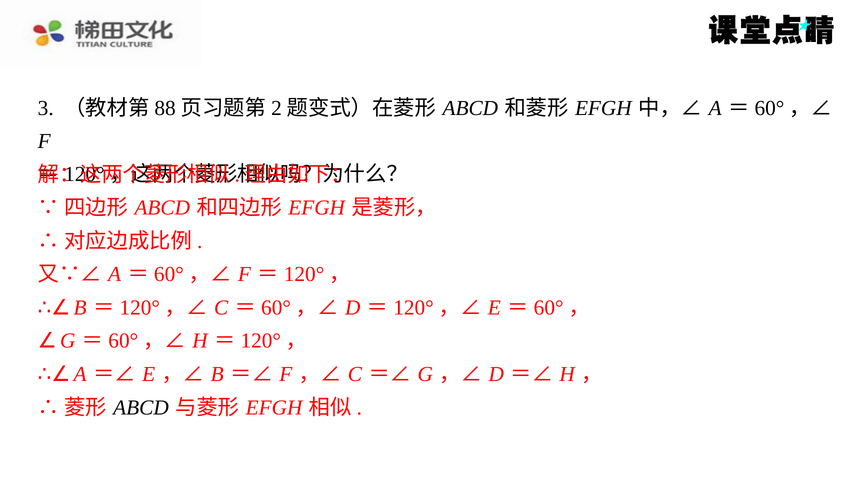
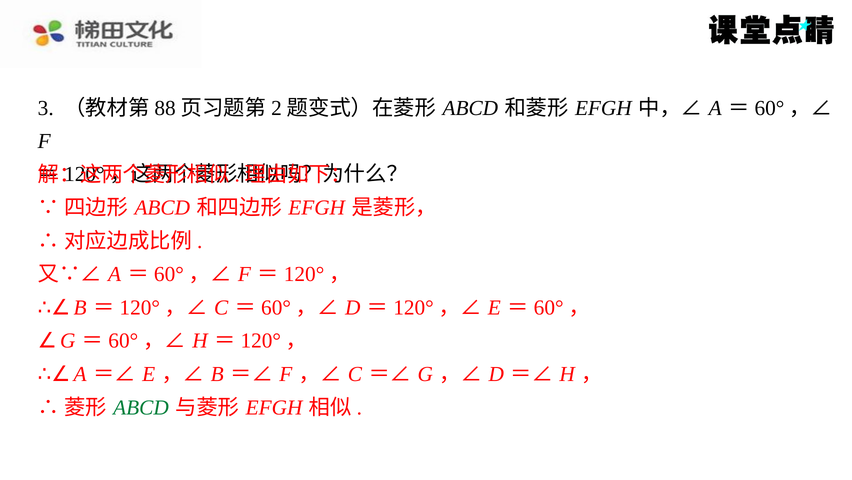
ABCD colour: black -> green (141, 407)
